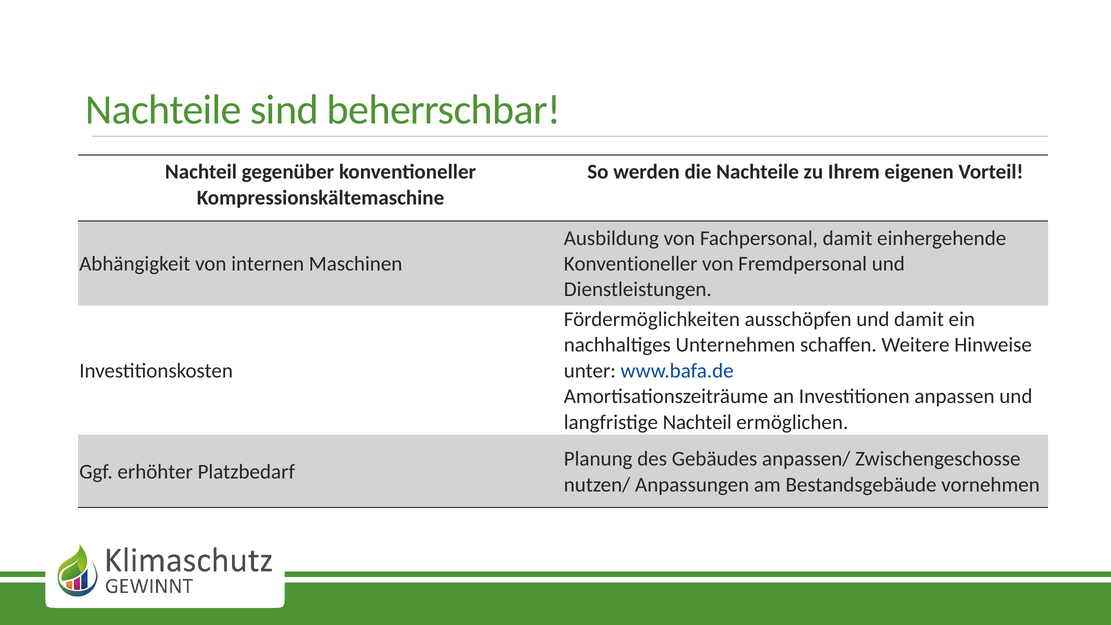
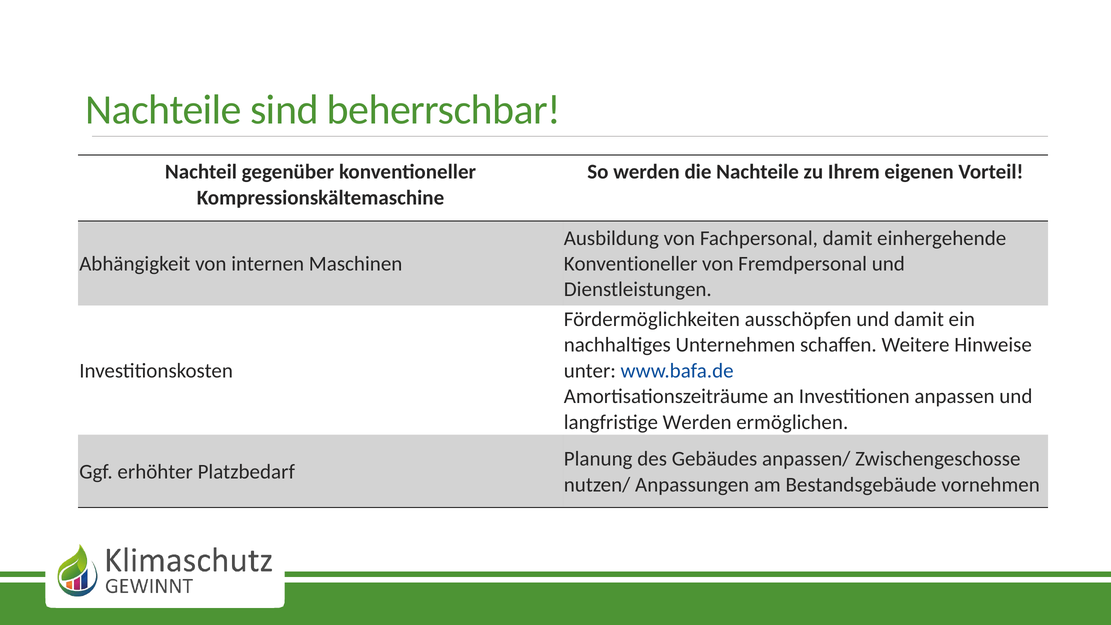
langfristige Nachteil: Nachteil -> Werden (697, 422)
